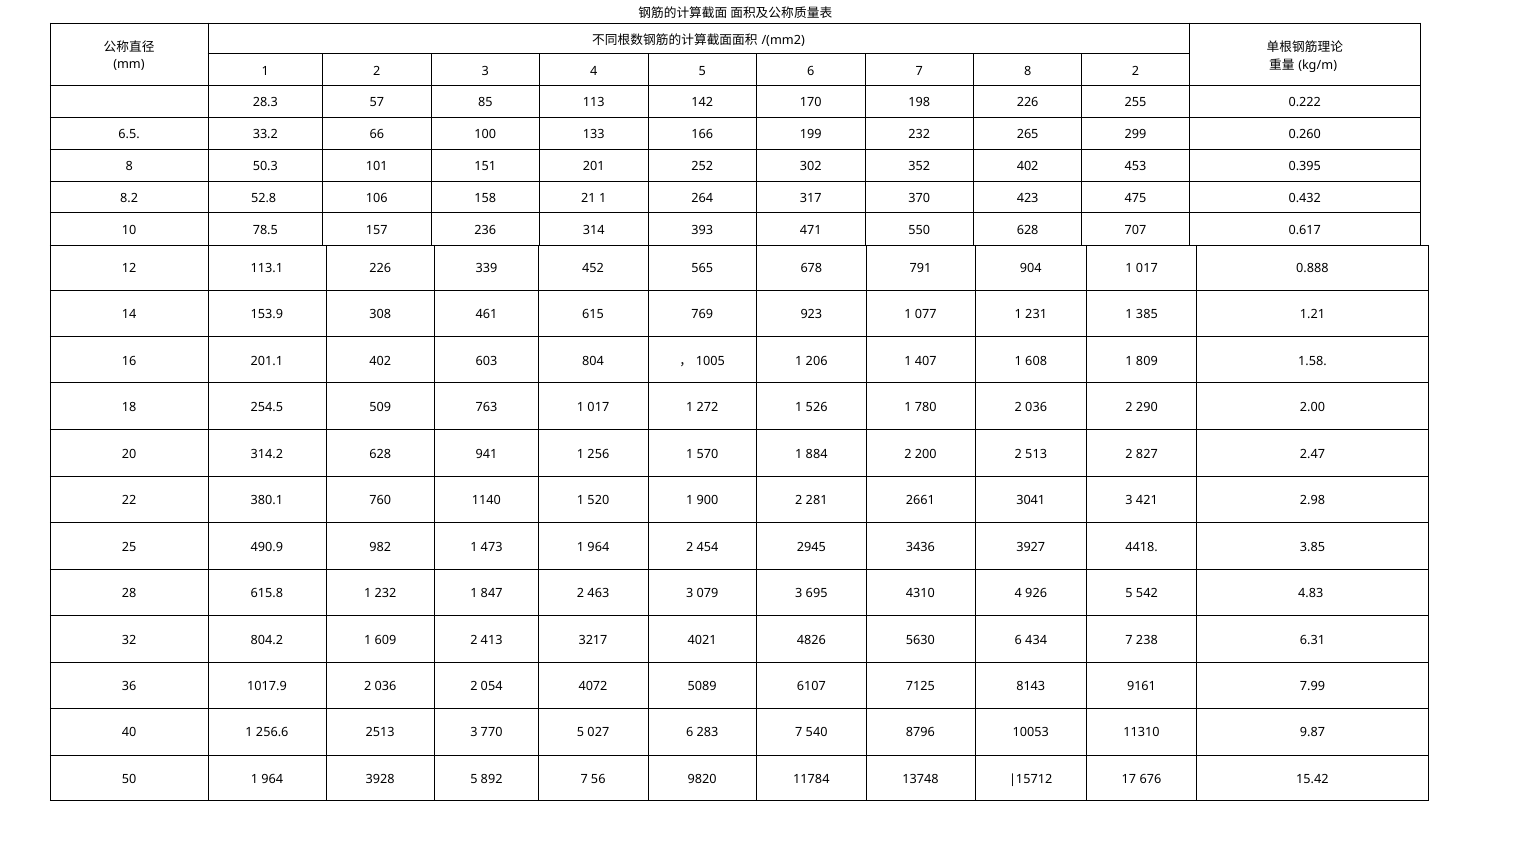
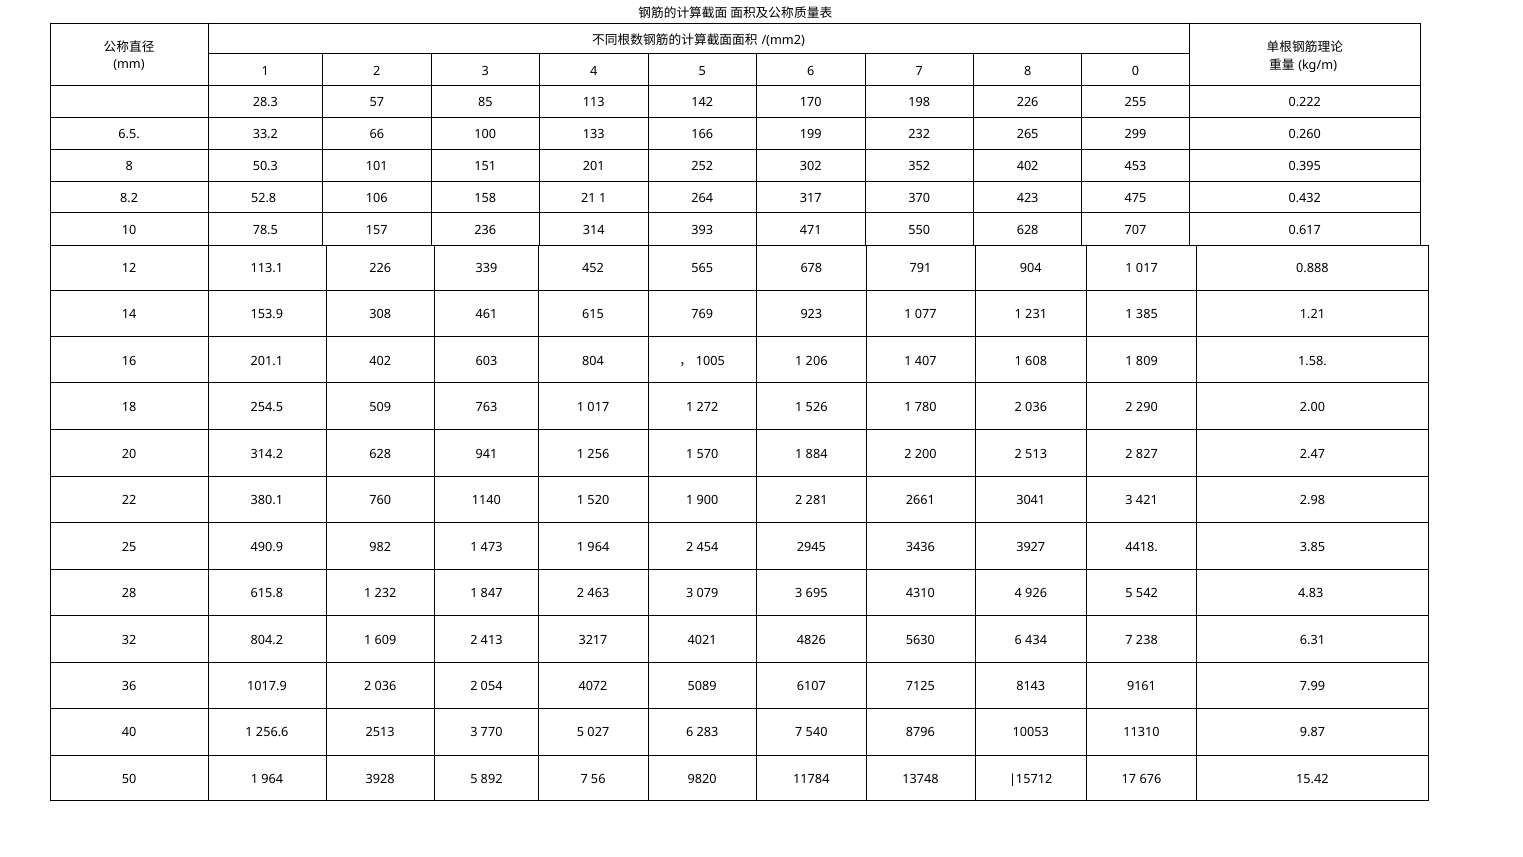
8 2: 2 -> 0 (1135, 71)
